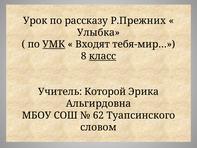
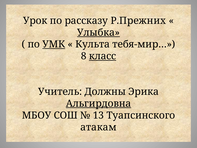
Улыбка underline: none -> present (98, 32)
Входят: Входят -> Культа (93, 44)
Которой: Которой -> Должны (105, 92)
Альгирдовна underline: none -> present (98, 103)
62: 62 -> 13 (98, 115)
словом: словом -> атакам (98, 127)
